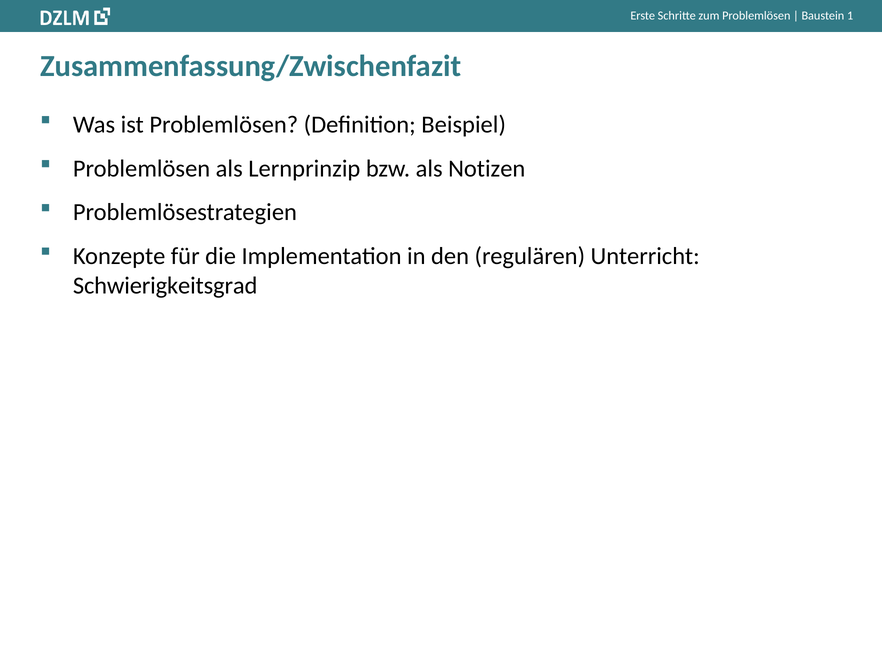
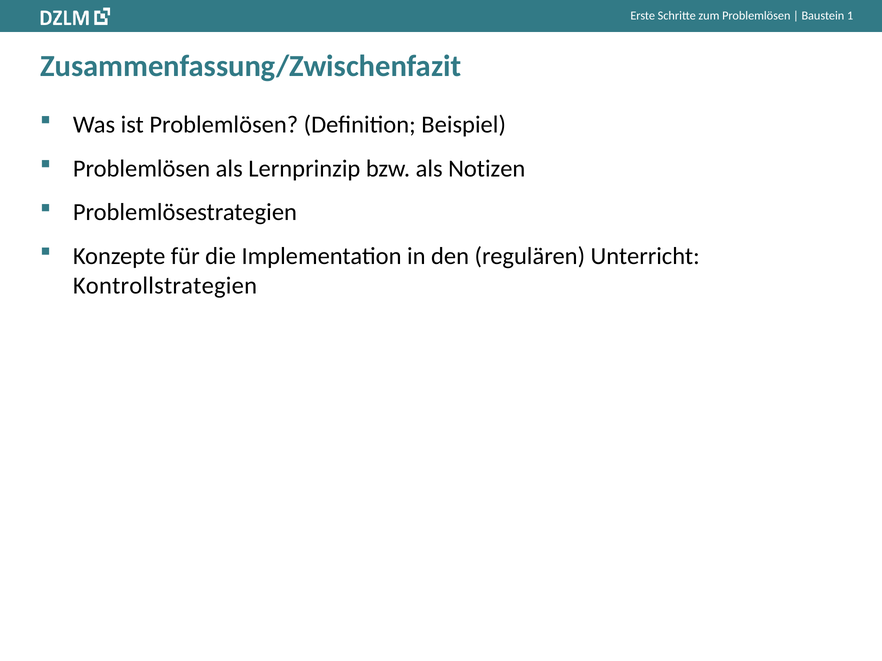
Schwierigkeitsgrad: Schwierigkeitsgrad -> Kontrollstrategien (165, 286)
